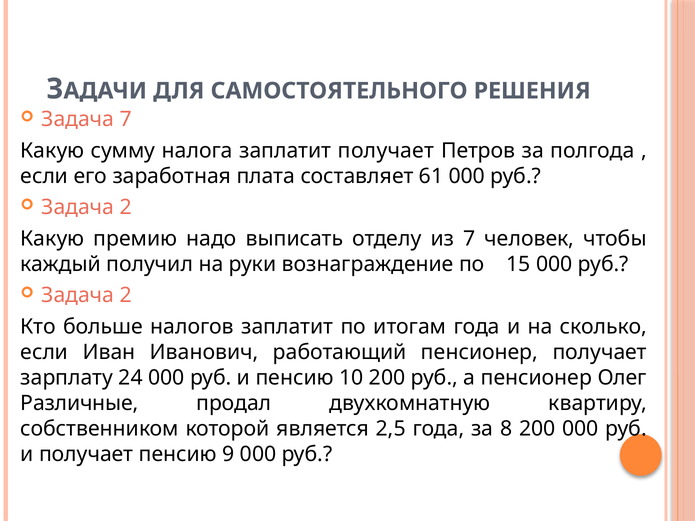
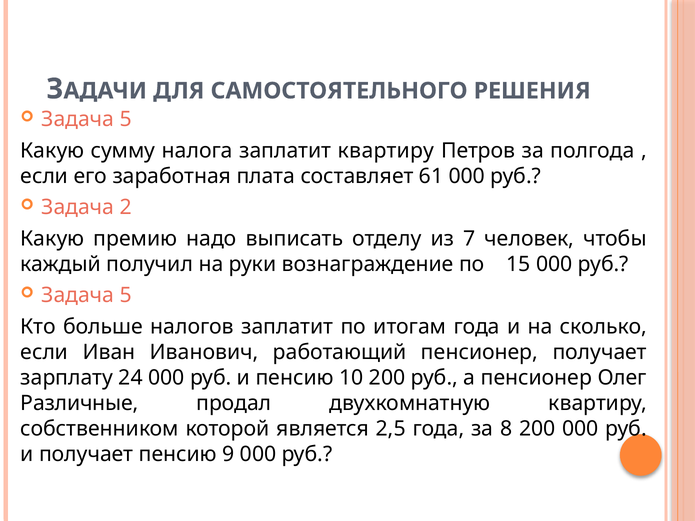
7: 7 -> 5 (126, 120)
заплатит получает: получает -> квартиру (386, 151)
2: 2 -> 5 (126, 296)
